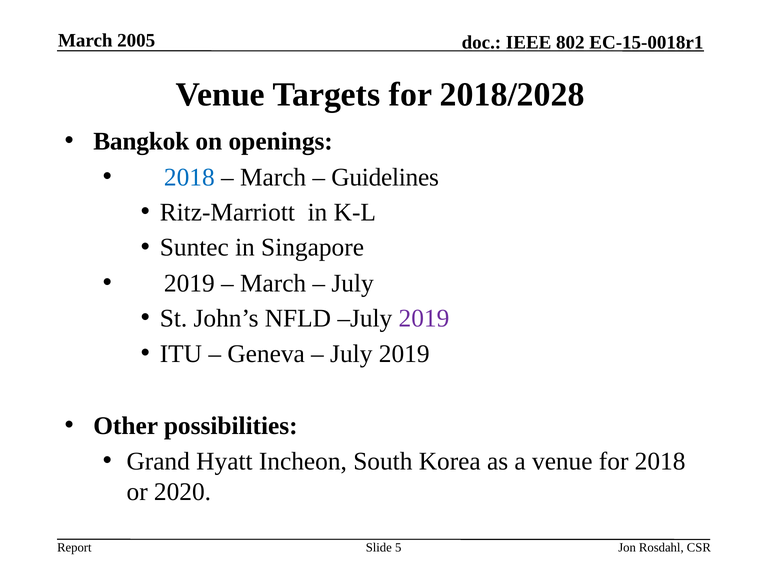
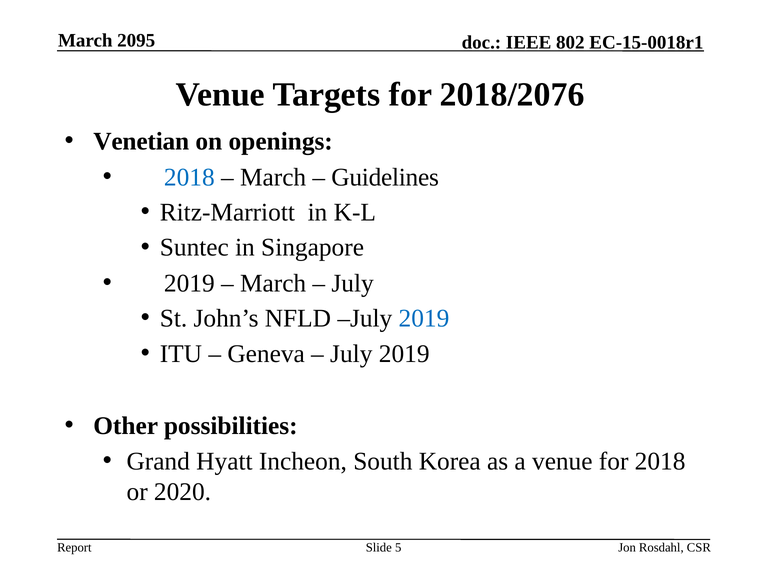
2005: 2005 -> 2095 (136, 40)
2018/2028: 2018/2028 -> 2018/2076 (512, 94)
Bangkok: Bangkok -> Venetian (141, 141)
2019 colour: purple -> blue (424, 318)
